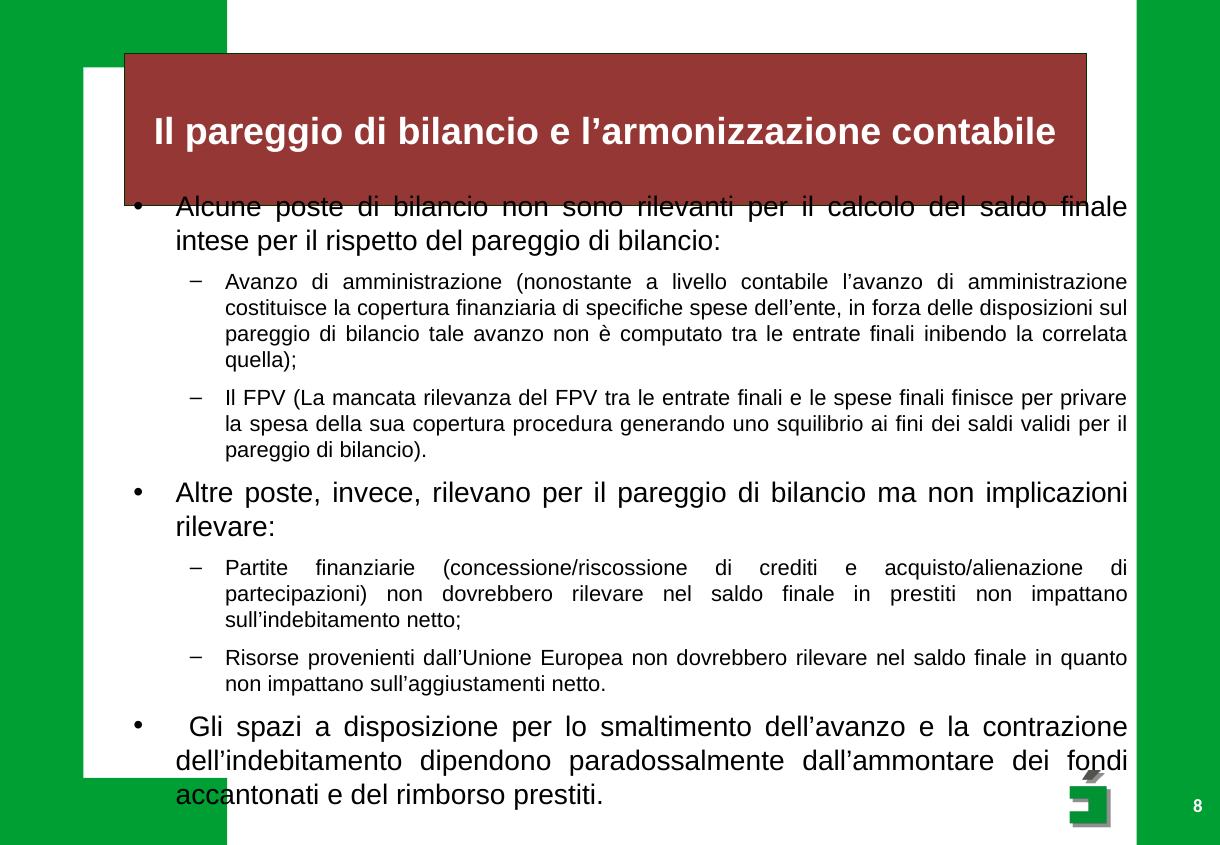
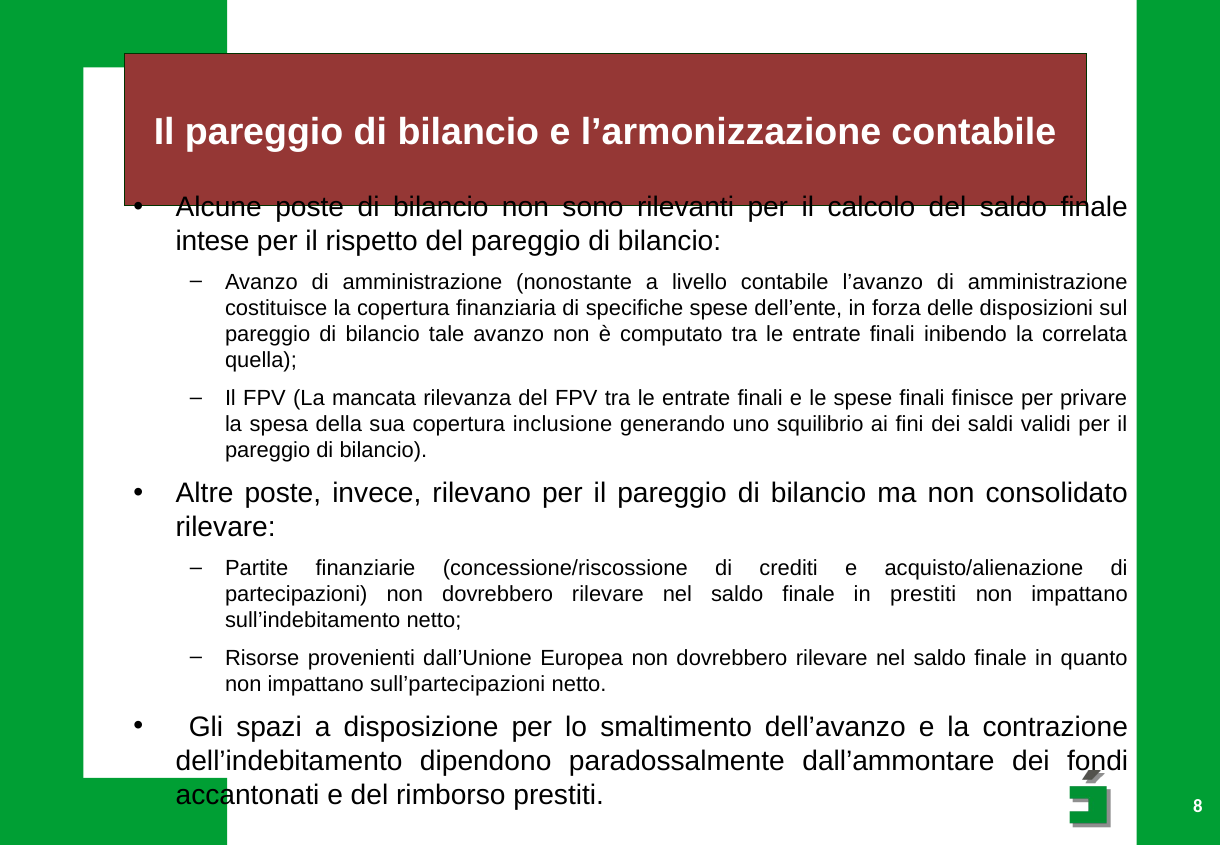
procedura: procedura -> inclusione (563, 424)
implicazioni: implicazioni -> consolidato (1057, 493)
sull’aggiustamenti: sull’aggiustamenti -> sull’partecipazioni (458, 684)
